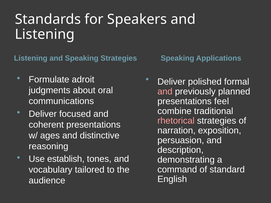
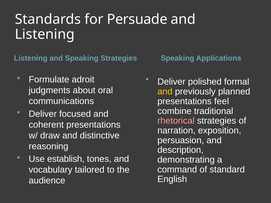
Speakers: Speakers -> Persuade (137, 19)
and colour: pink -> yellow (165, 92)
ages: ages -> draw (50, 136)
